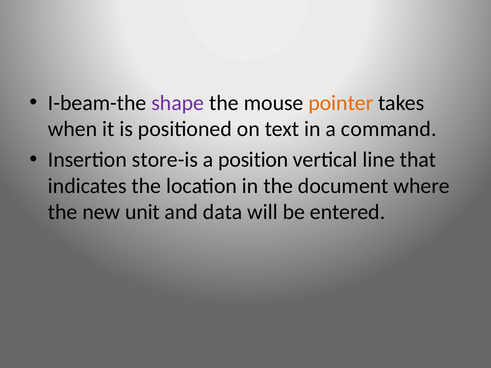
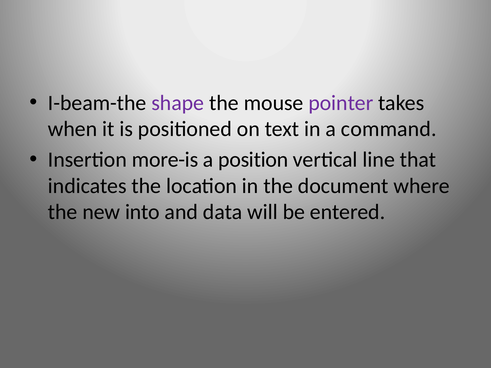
pointer colour: orange -> purple (341, 103)
store-is: store-is -> more-is (165, 160)
unit: unit -> into (143, 212)
